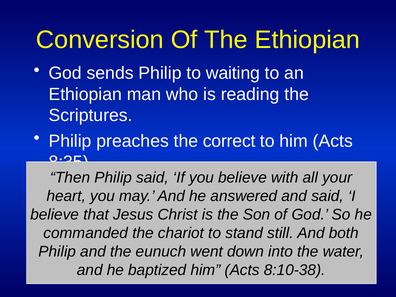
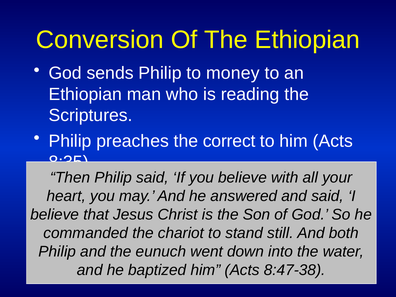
waiting: waiting -> money (233, 73)
8:10-38: 8:10-38 -> 8:47-38 (295, 270)
